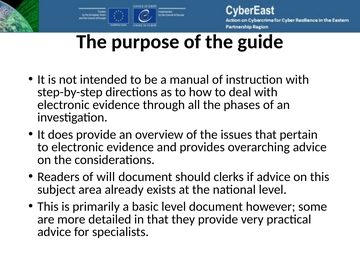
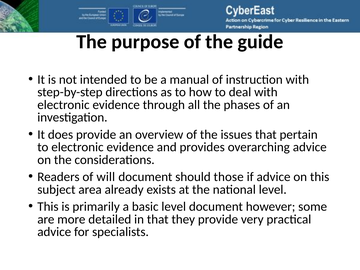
clerks: clerks -> those (229, 177)
